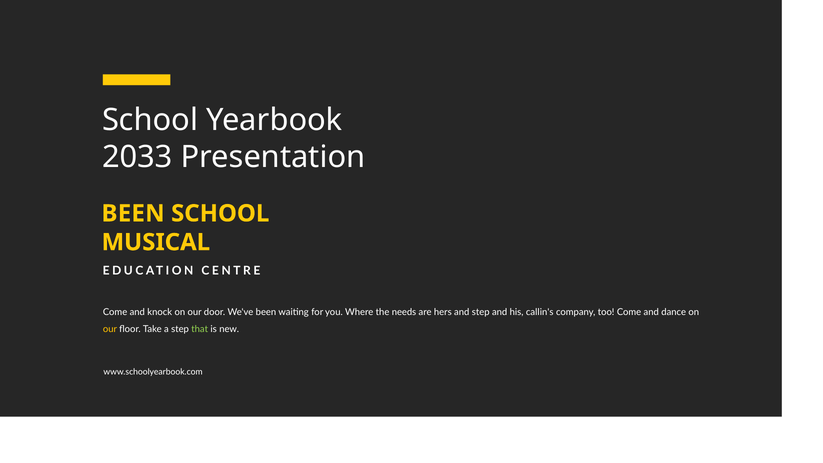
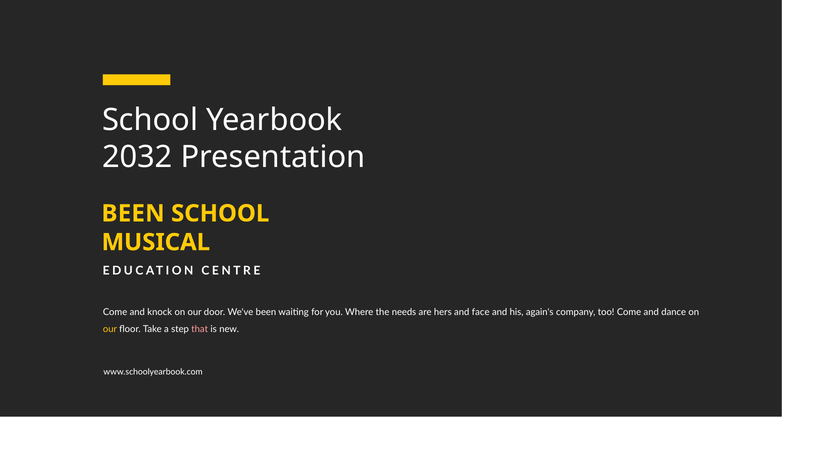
2033: 2033 -> 2032 (137, 157)
and step: step -> face (481, 312)
callin's: callin's -> again's (540, 312)
that colour: light green -> pink (200, 329)
